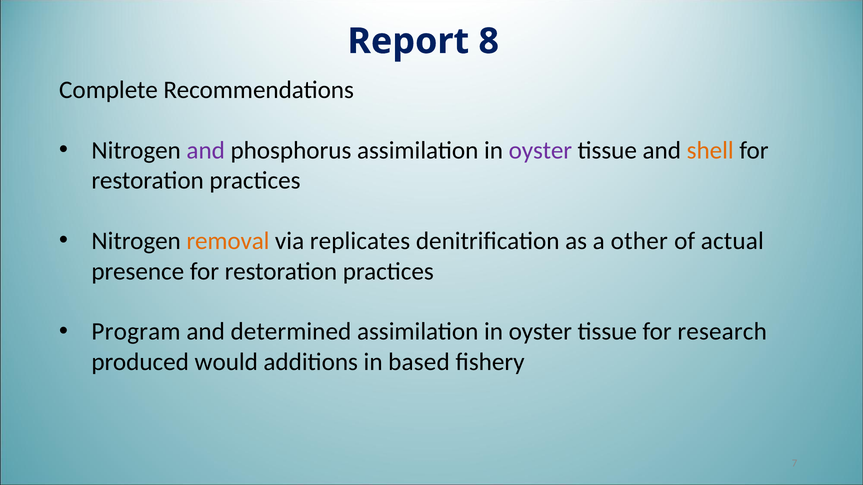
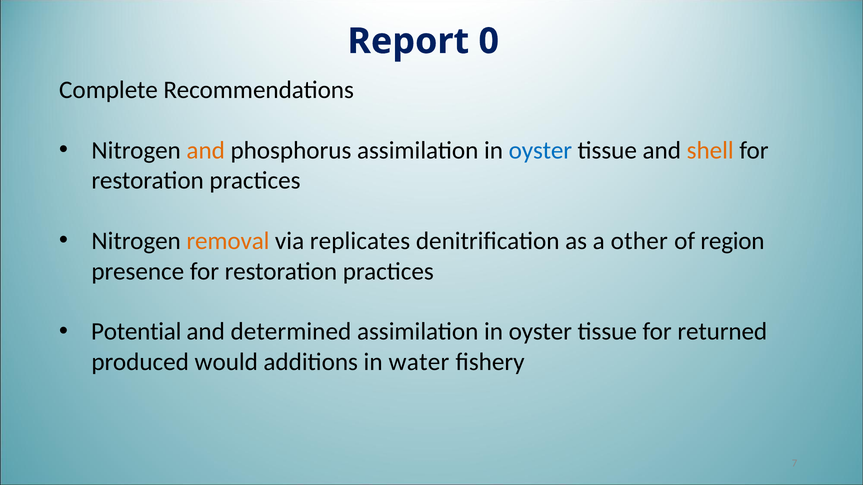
8: 8 -> 0 (489, 41)
and colour: purple -> orange (206, 151)
oyster colour: purple -> blue (540, 151)
actual: actual -> region (733, 241)
Program: Program -> Potential (136, 332)
research: research -> returned (722, 332)
based: based -> water (419, 362)
